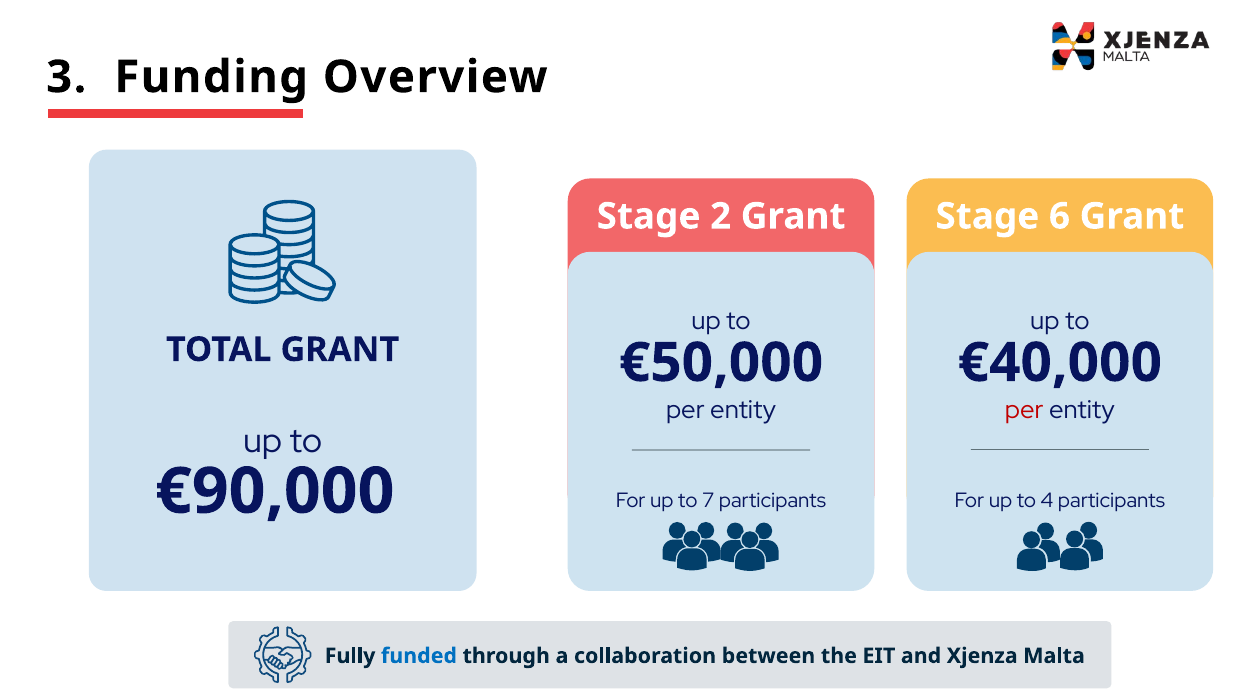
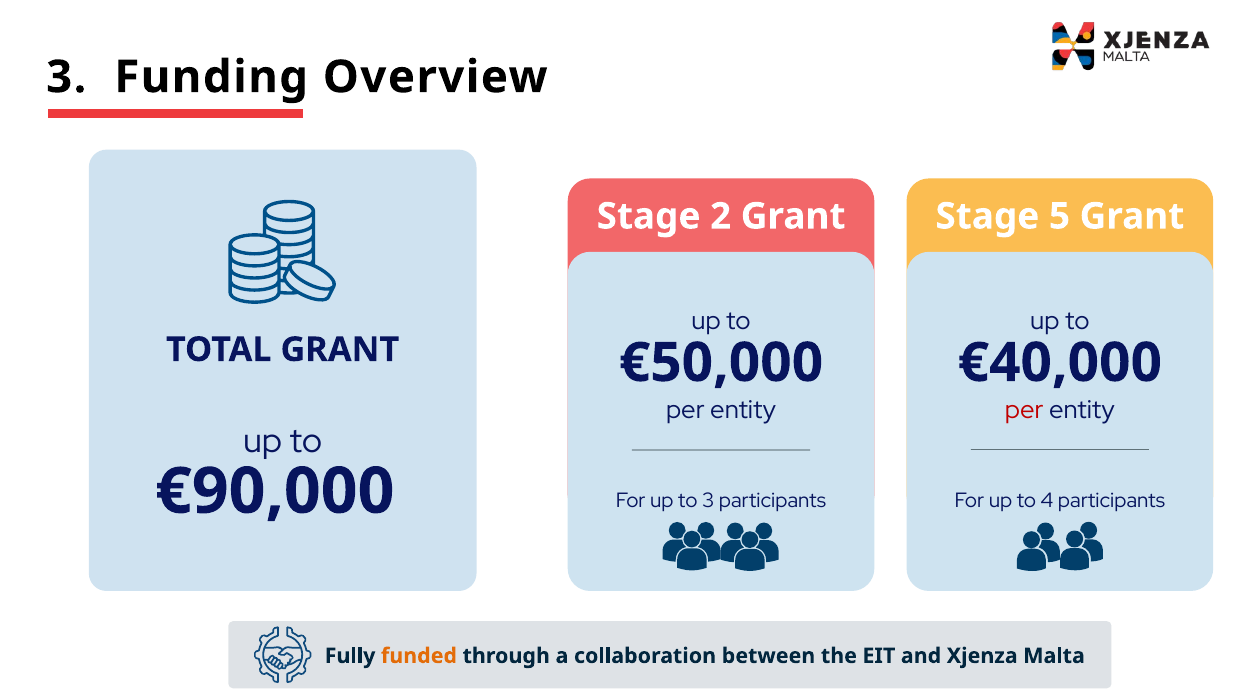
6: 6 -> 5 (1059, 216)
to 7: 7 -> 3 (708, 501)
funded colour: blue -> orange (419, 656)
